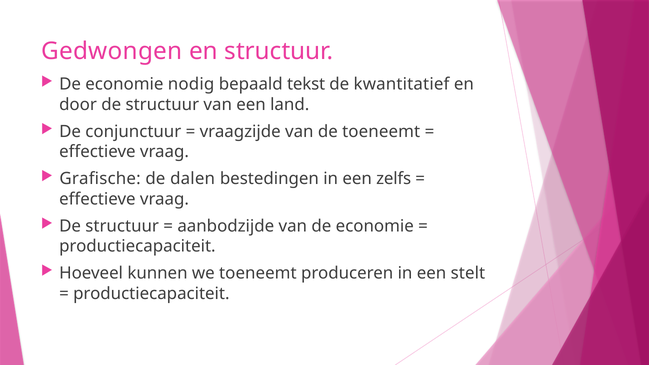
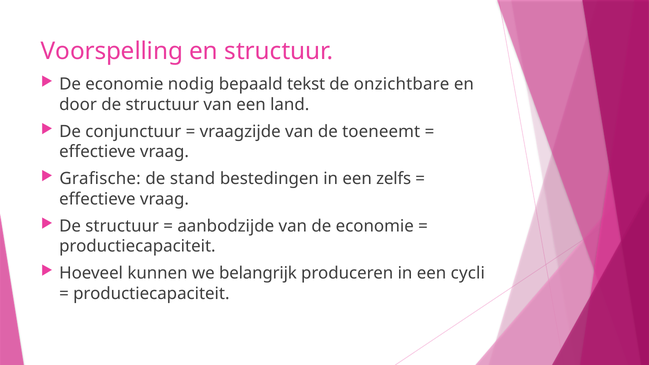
Gedwongen: Gedwongen -> Voorspelling (112, 51)
kwantitatief: kwantitatief -> onzichtbare (401, 84)
dalen: dalen -> stand (193, 179)
we toeneemt: toeneemt -> belangrijk (258, 273)
stelt: stelt -> cycli (468, 273)
